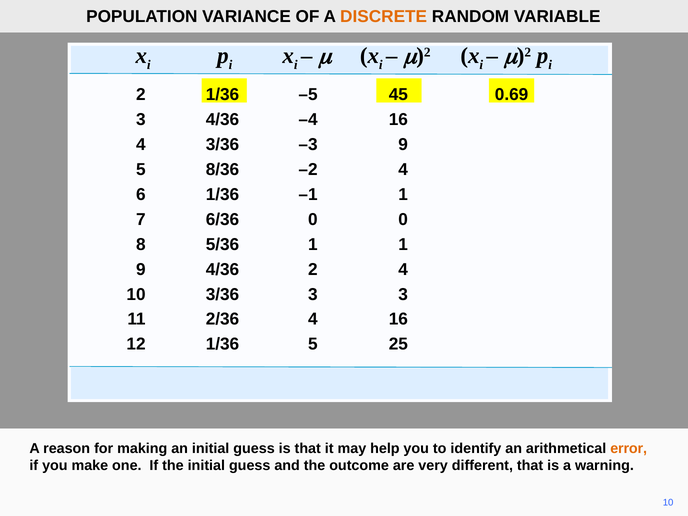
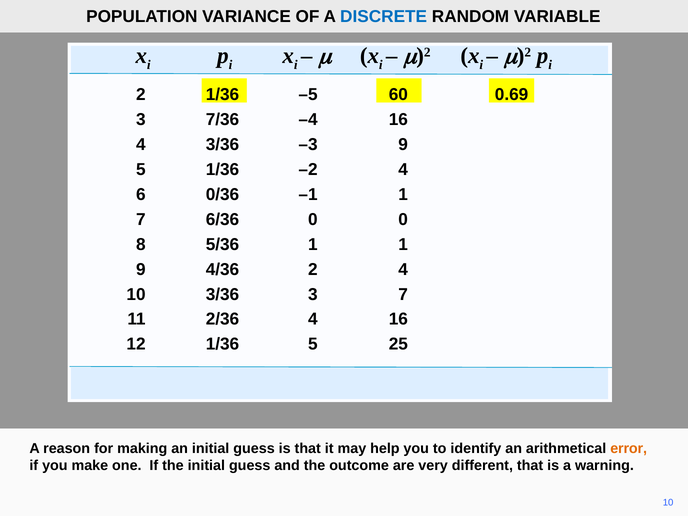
DISCRETE colour: orange -> blue (384, 17)
45: 45 -> 60 (398, 95)
3 4/36: 4/36 -> 7/36 (222, 120)
5 8/36: 8/36 -> 1/36 (222, 170)
6 1/36: 1/36 -> 0/36 (222, 195)
3 3: 3 -> 7 (403, 294)
